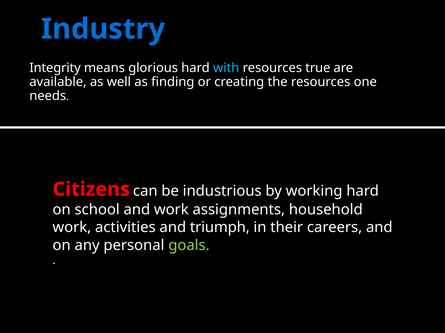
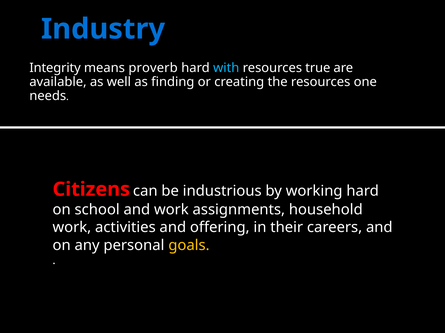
glorious: glorious -> proverb (153, 68)
triumph: triumph -> offering (220, 228)
goals colour: light green -> yellow (189, 246)
